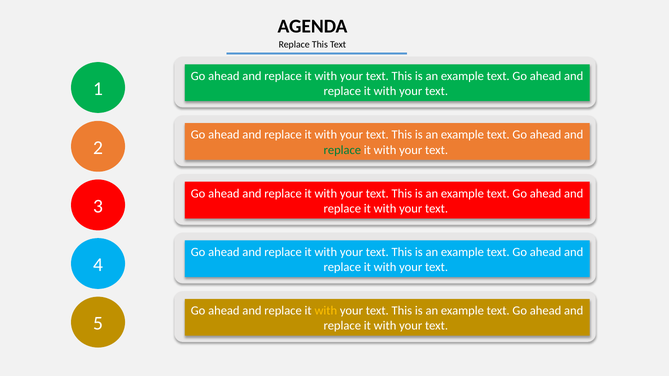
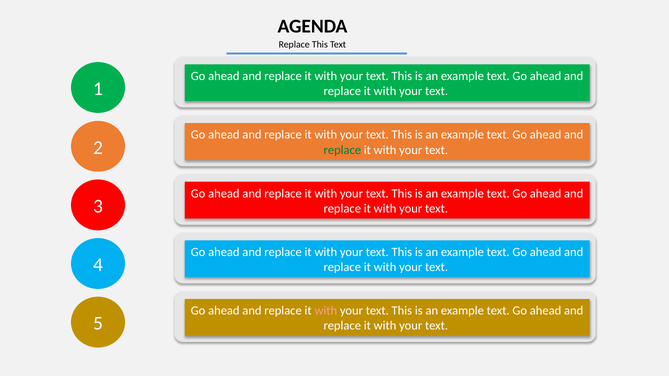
with colour: yellow -> pink (326, 311)
